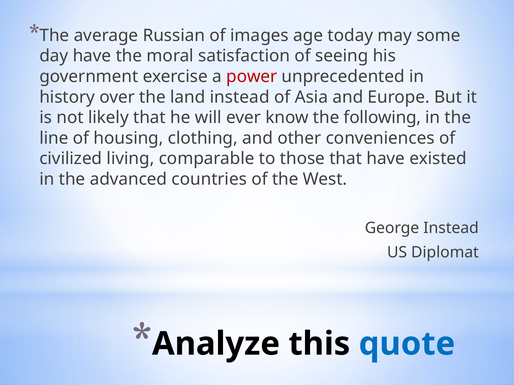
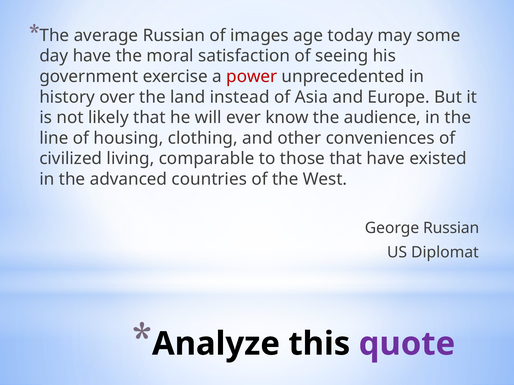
following: following -> audience (382, 118)
George Instead: Instead -> Russian (451, 228)
quote colour: blue -> purple (407, 344)
